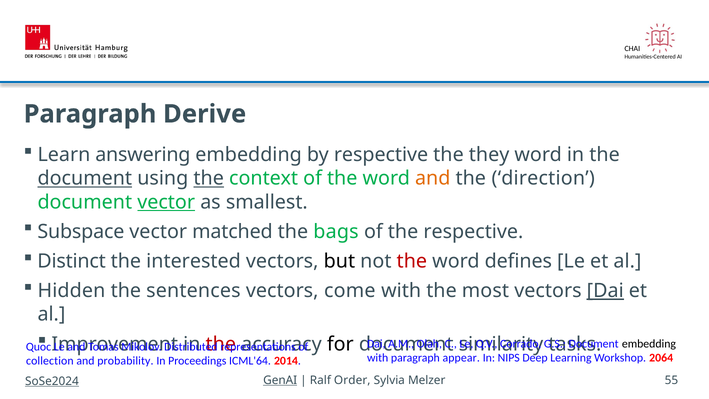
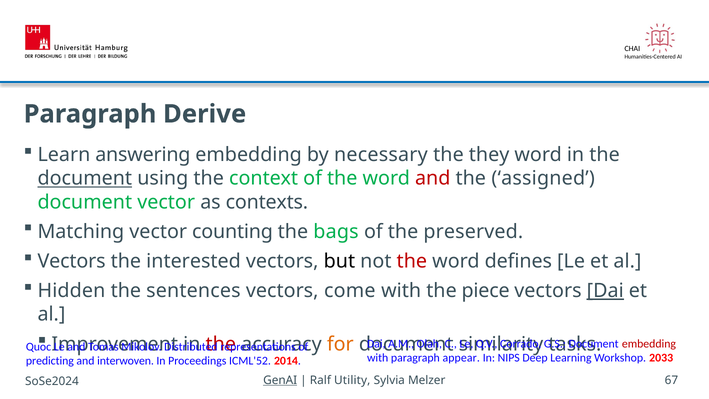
by respective: respective -> necessary (381, 155)
the underline: present -> none (209, 178)
and colour: orange -> red (433, 178)
direction: direction -> assigned (543, 178)
vector underline: present -> none (166, 202)
smallest: smallest -> contexts (267, 202)
Subspace: Subspace -> Matching (81, 232)
matched: matched -> counting (232, 232)
the respective: respective -> preserved (473, 232)
Distinct: Distinct -> Vectors (72, 261)
most: most -> piece (486, 291)
for colour: black -> orange (340, 344)
embedding colour: black -> red (649, 344)
2064: 2064 -> 2033 (661, 358)
collection: collection -> predicting (50, 361)
probability: probability -> interwoven (126, 361)
ICML'64: ICML'64 -> ICML'52 (250, 361)
Order: Order -> Utility (352, 380)
55: 55 -> 67 (671, 380)
SoSe2024 underline: present -> none (52, 381)
